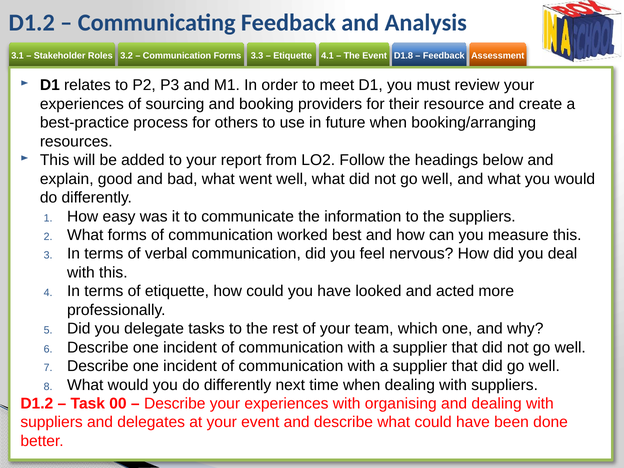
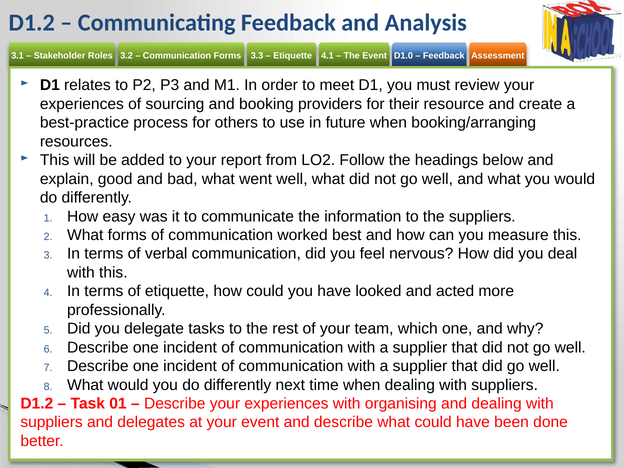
D1.8: D1.8 -> D1.0 (403, 56)
00: 00 -> 01 (118, 404)
